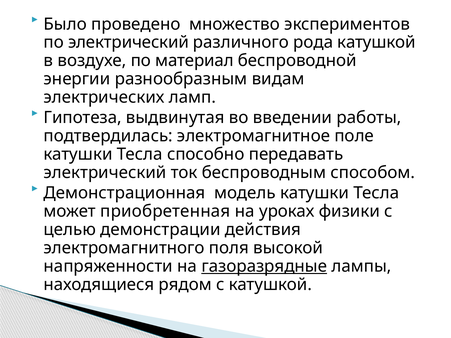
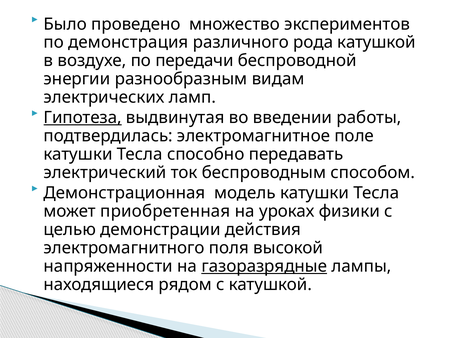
по электрический: электрический -> демонстрация (128, 42)
материал: материал -> передачи (194, 61)
Гипотеза underline: none -> present (83, 118)
